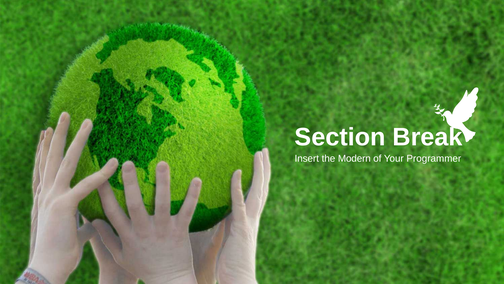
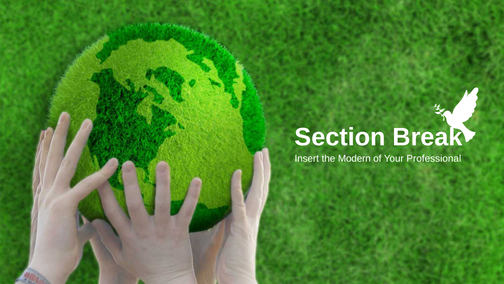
Programmer: Programmer -> Professional (434, 158)
